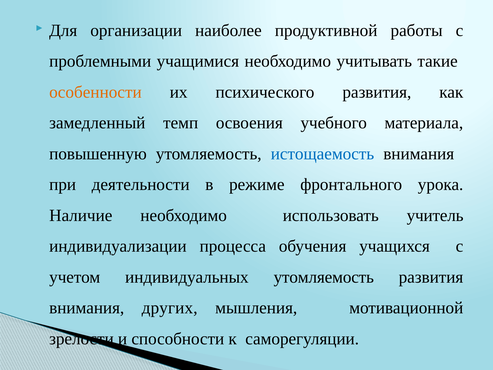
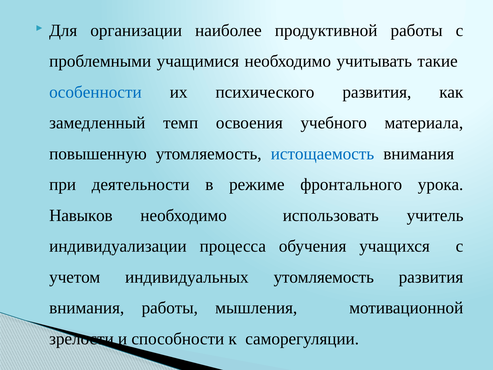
особенности colour: orange -> blue (95, 92)
Наличие: Наличие -> Навыков (81, 215)
внимания других: других -> работы (170, 308)
